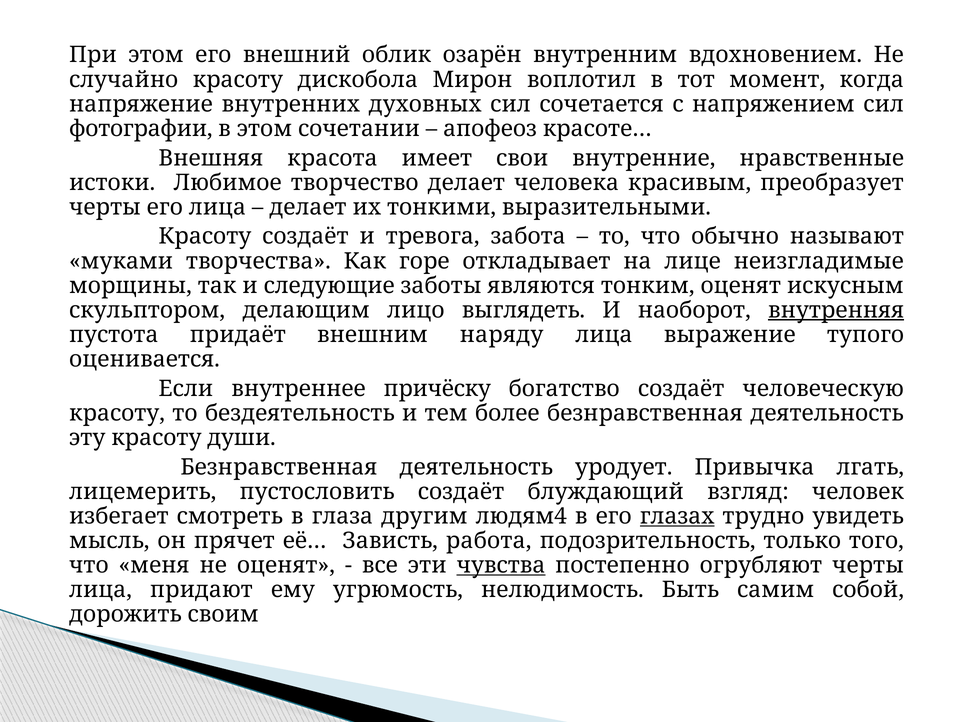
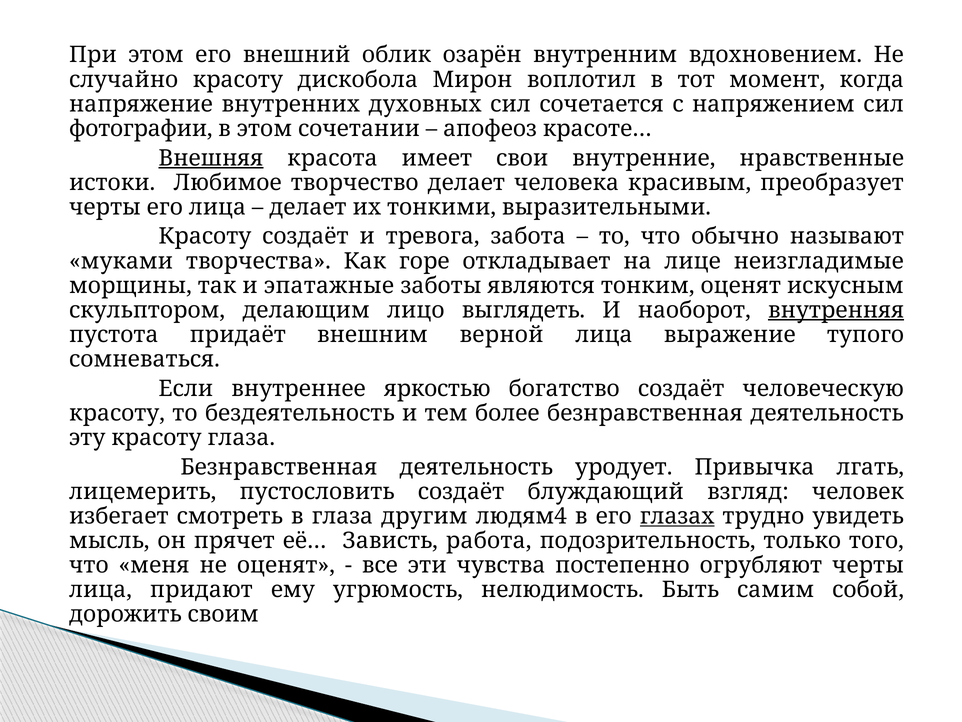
Внешняя underline: none -> present (211, 158)
следующие: следующие -> эпатажные (329, 285)
наряду: наряду -> верной (502, 334)
оценивается: оценивается -> сомневаться (145, 359)
причёску: причёску -> яркостью (437, 388)
красоту души: души -> глаза (241, 437)
чувства underline: present -> none (501, 565)
